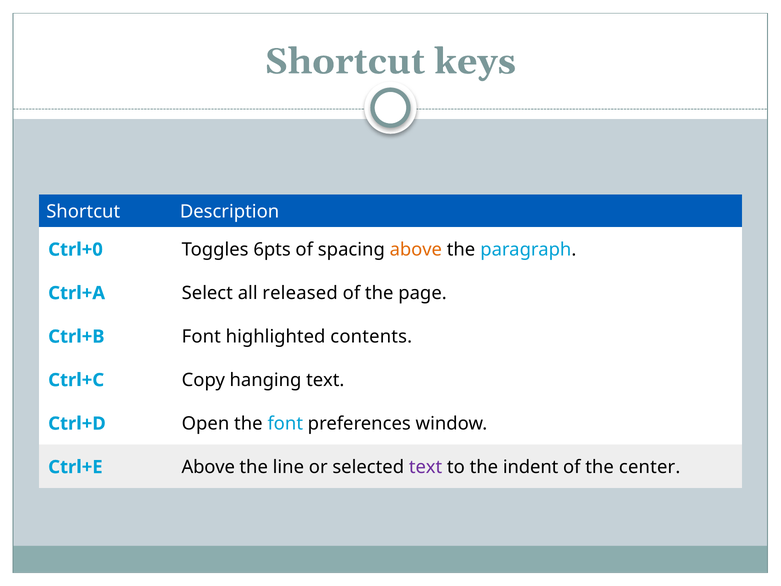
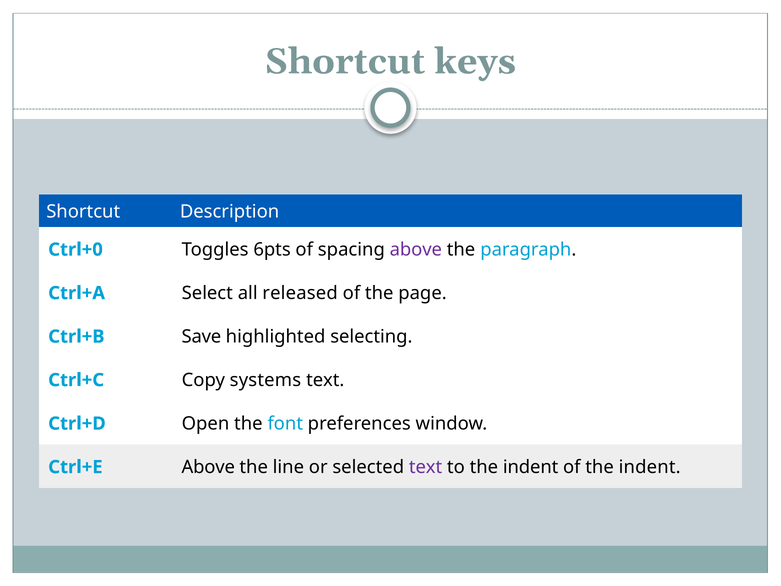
above colour: orange -> purple (416, 250)
Ctrl+B Font: Font -> Save (201, 336)
contents: contents -> selecting (371, 336)
hanging: hanging -> systems (265, 380)
of the center: center -> indent (650, 467)
